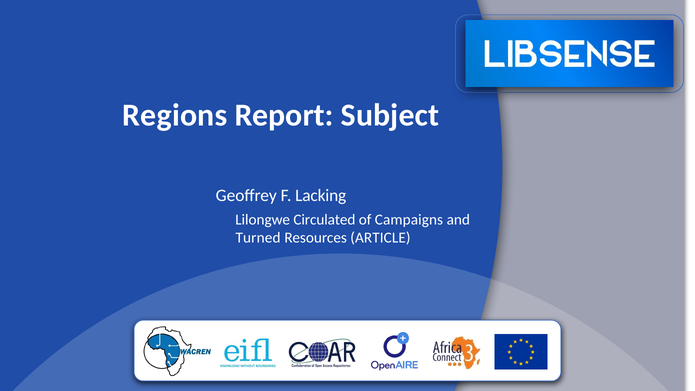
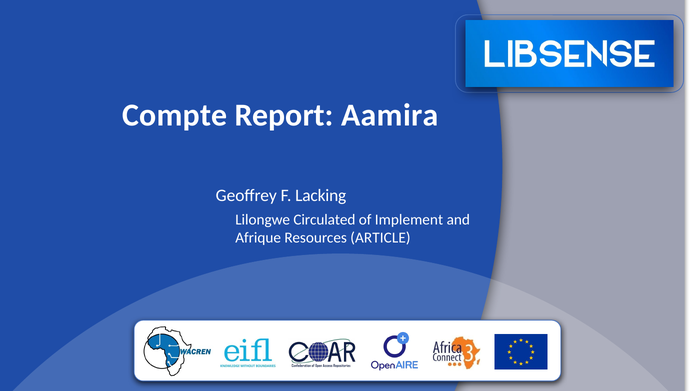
Regions: Regions -> Compte (175, 115)
Subject: Subject -> Aamira (390, 115)
Campaigns: Campaigns -> Implement (409, 220)
Turned: Turned -> Afrique (258, 238)
